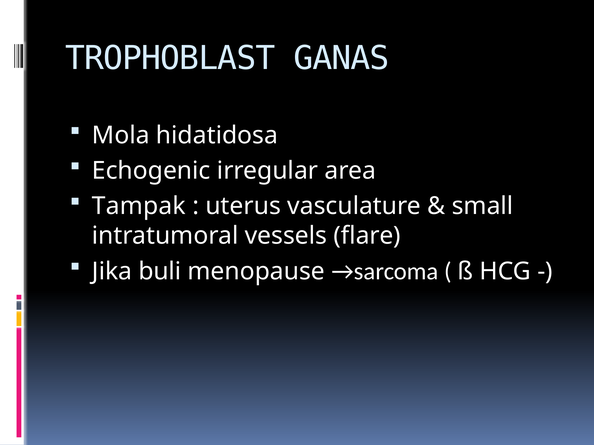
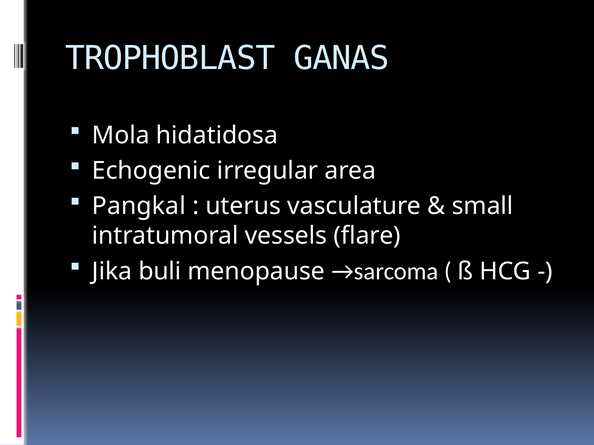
Tampak: Tampak -> Pangkal (139, 206)
